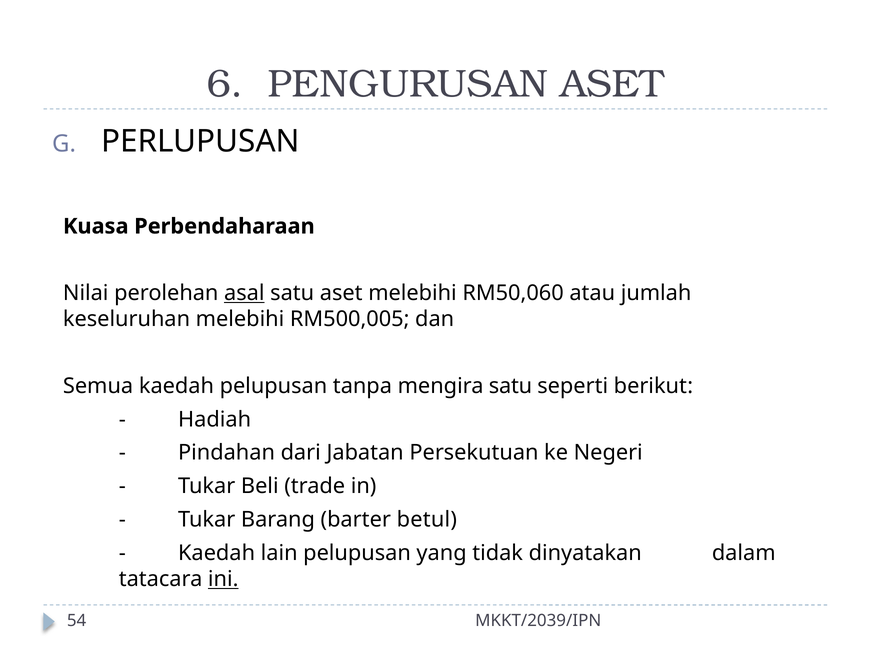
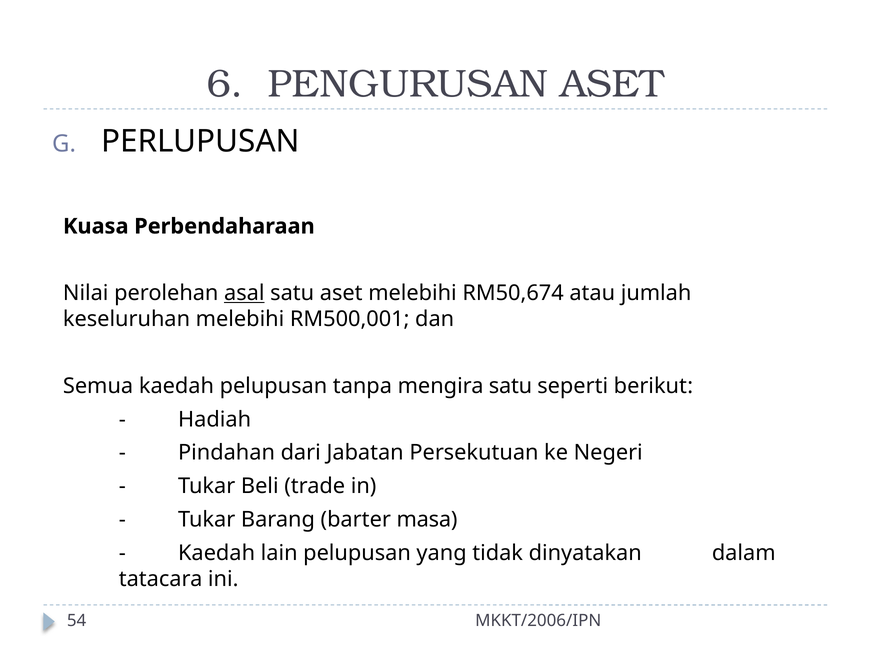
RM50,060: RM50,060 -> RM50,674 (513, 293)
RM500,005: RM500,005 -> RM500,001 (350, 319)
betul: betul -> masa (427, 520)
ini underline: present -> none (223, 579)
MKKT/2039/IPN: MKKT/2039/IPN -> MKKT/2006/IPN (538, 621)
